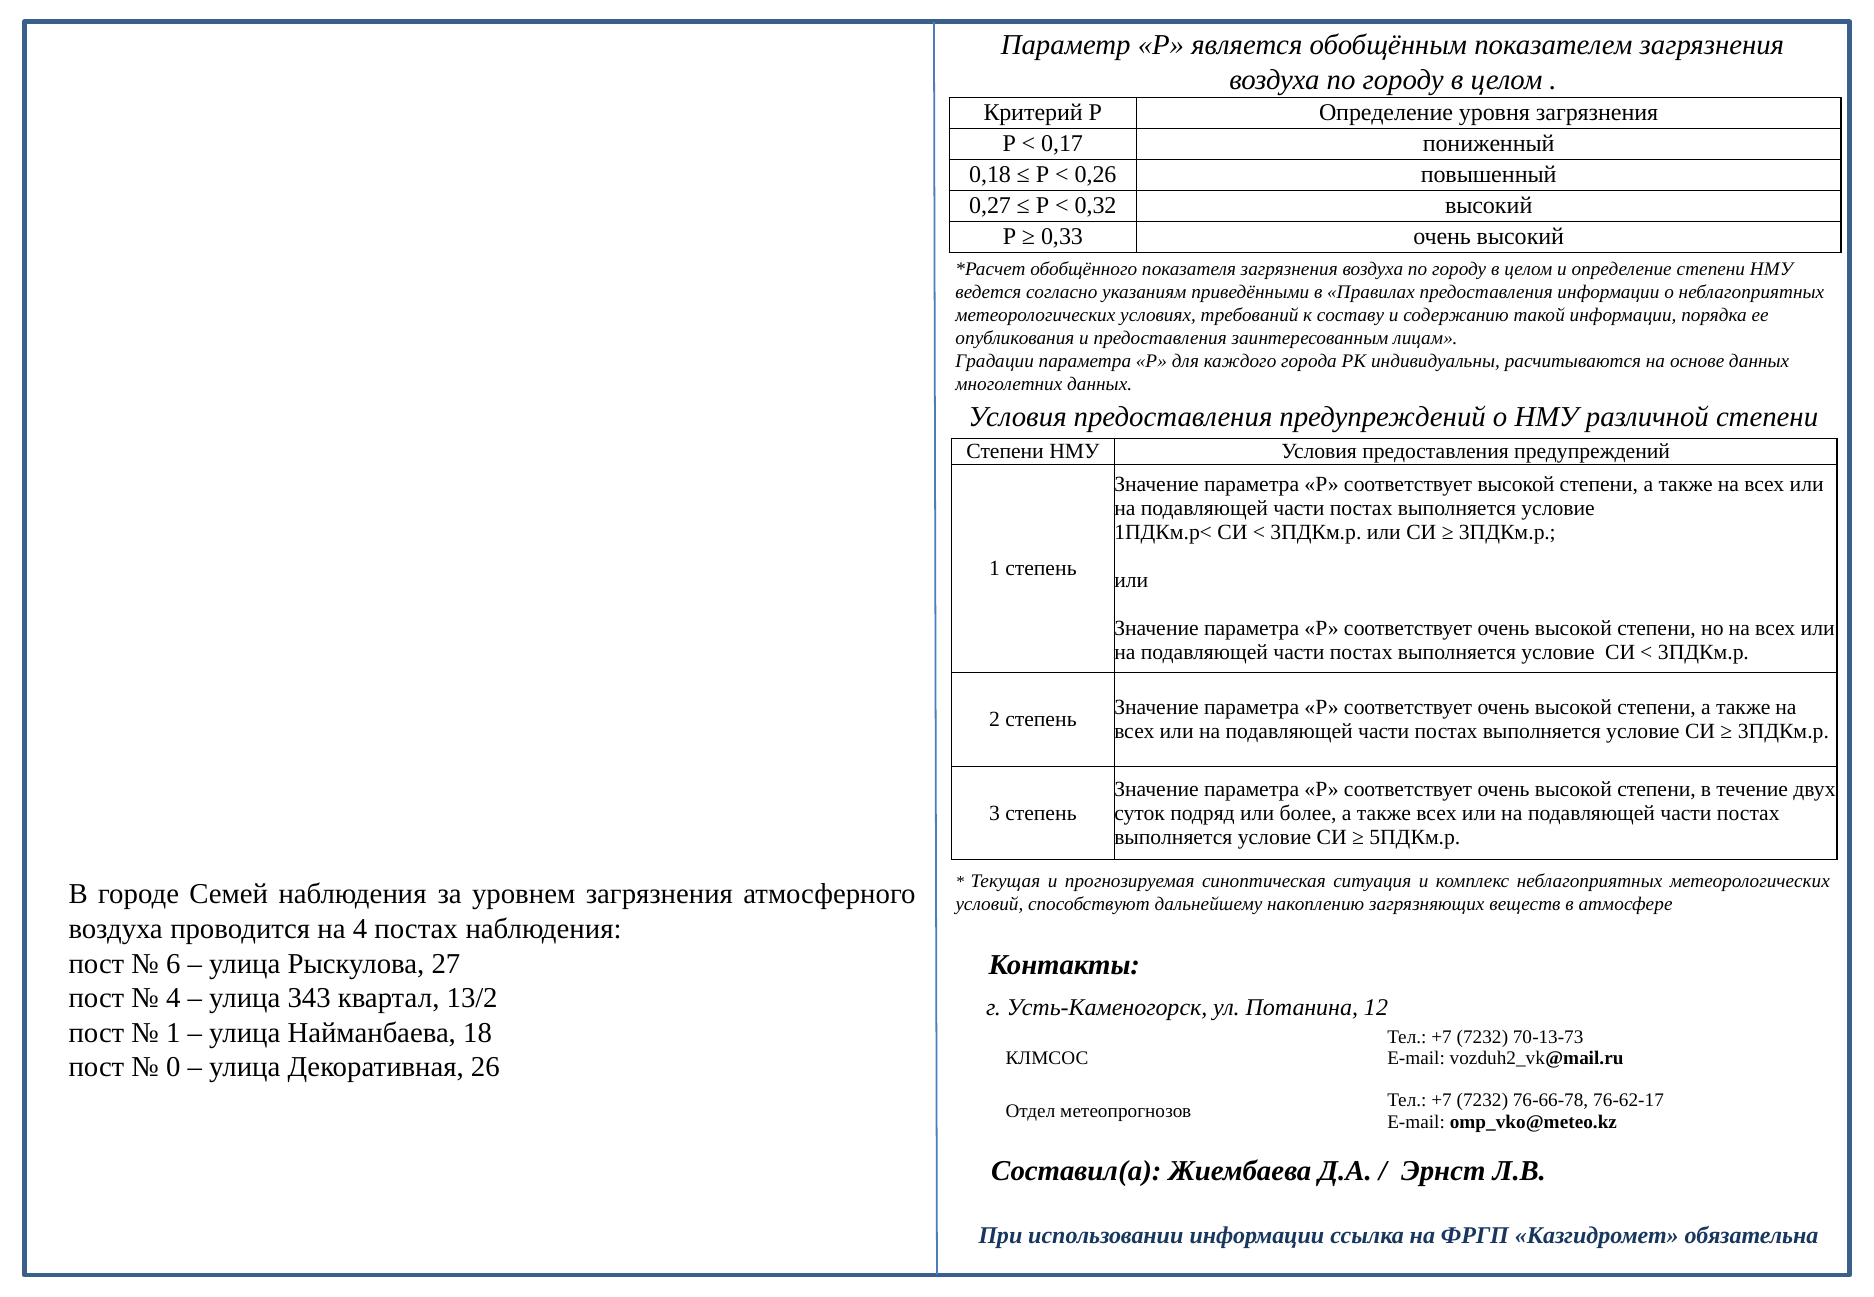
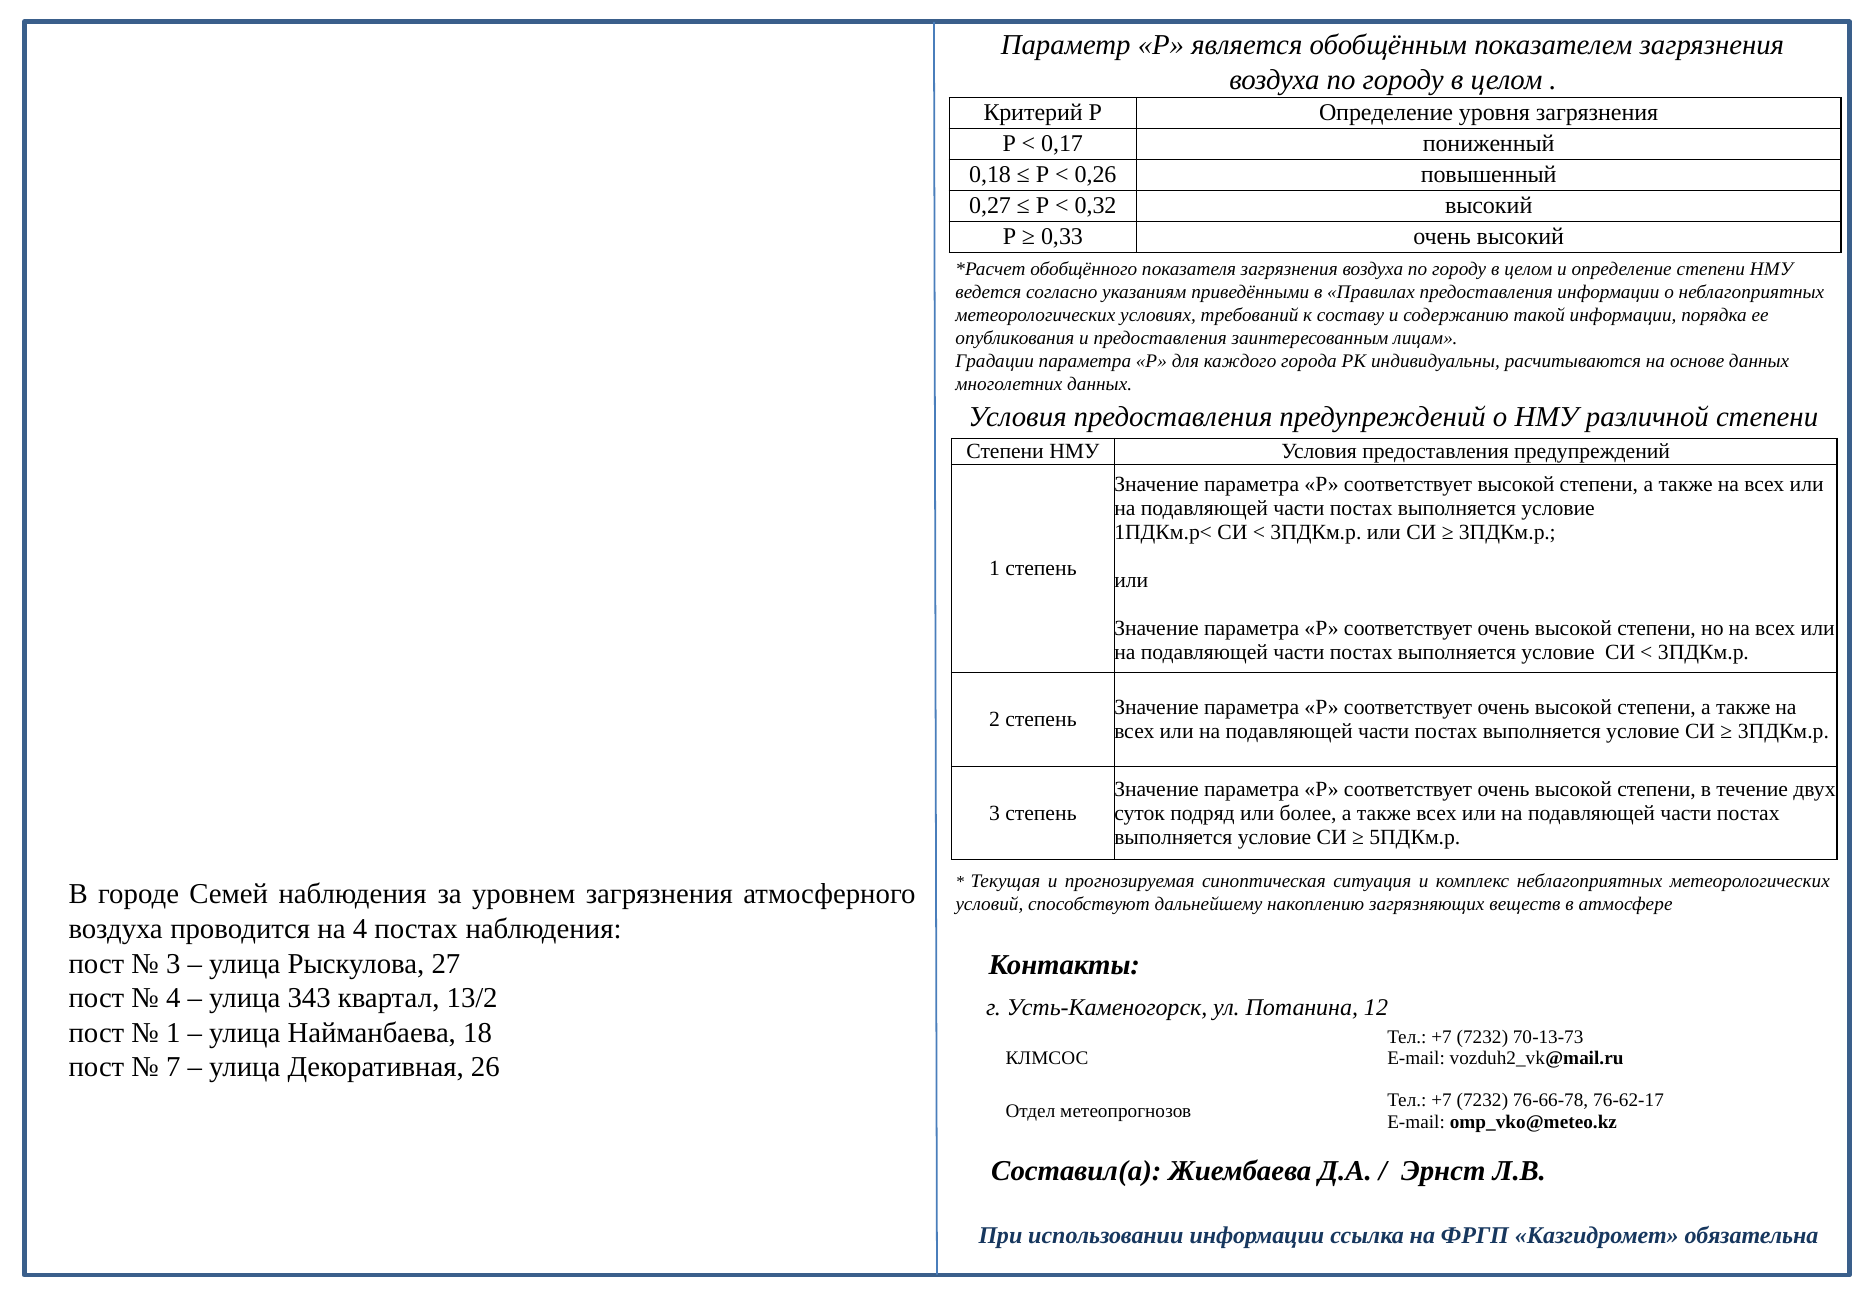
6: 6 -> 3 (173, 964)
0: 0 -> 7 (173, 1068)
